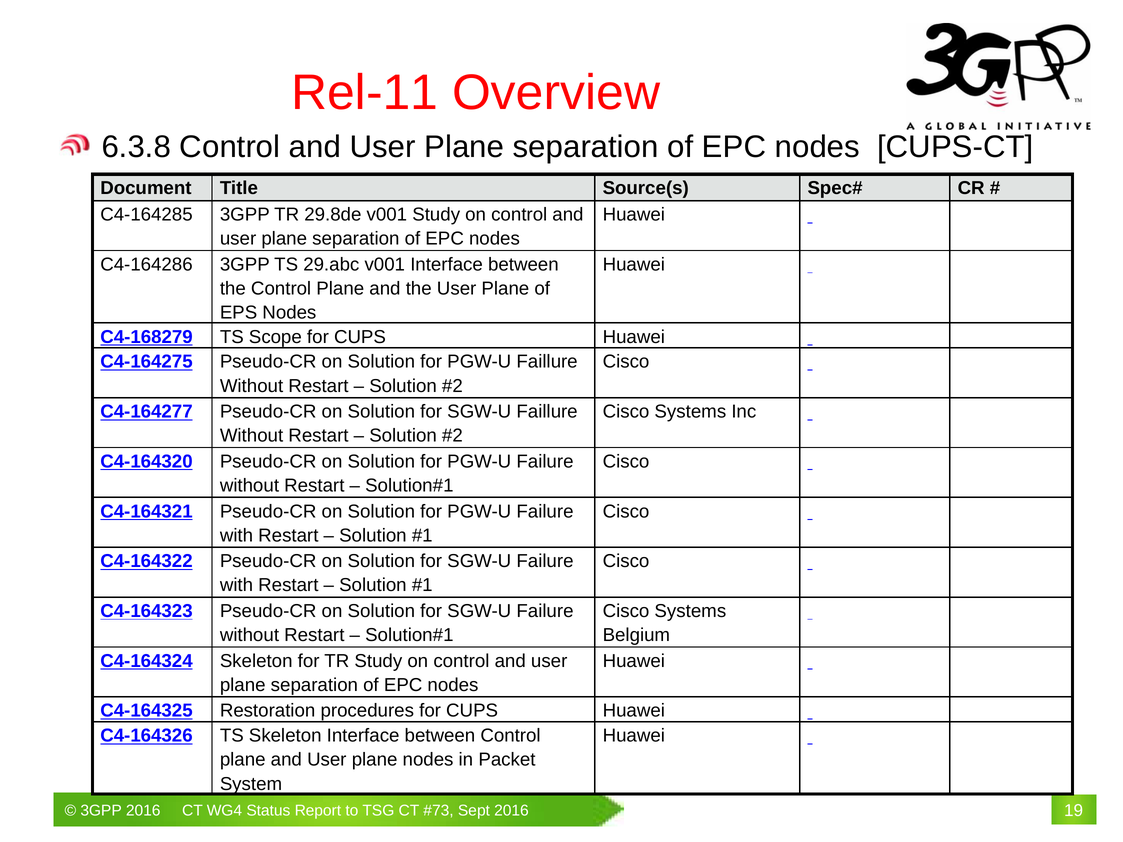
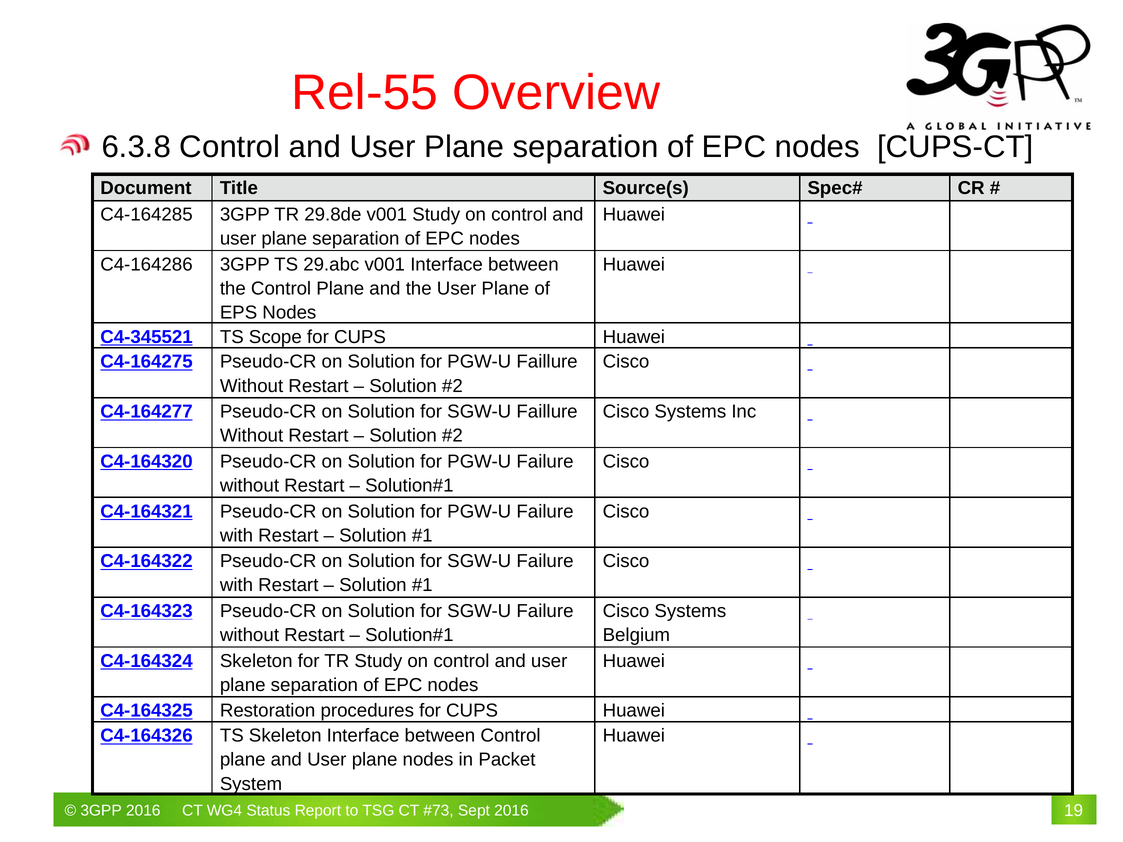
Rel-11: Rel-11 -> Rel-55 (365, 93)
C4-168279: C4-168279 -> C4-345521 (147, 337)
